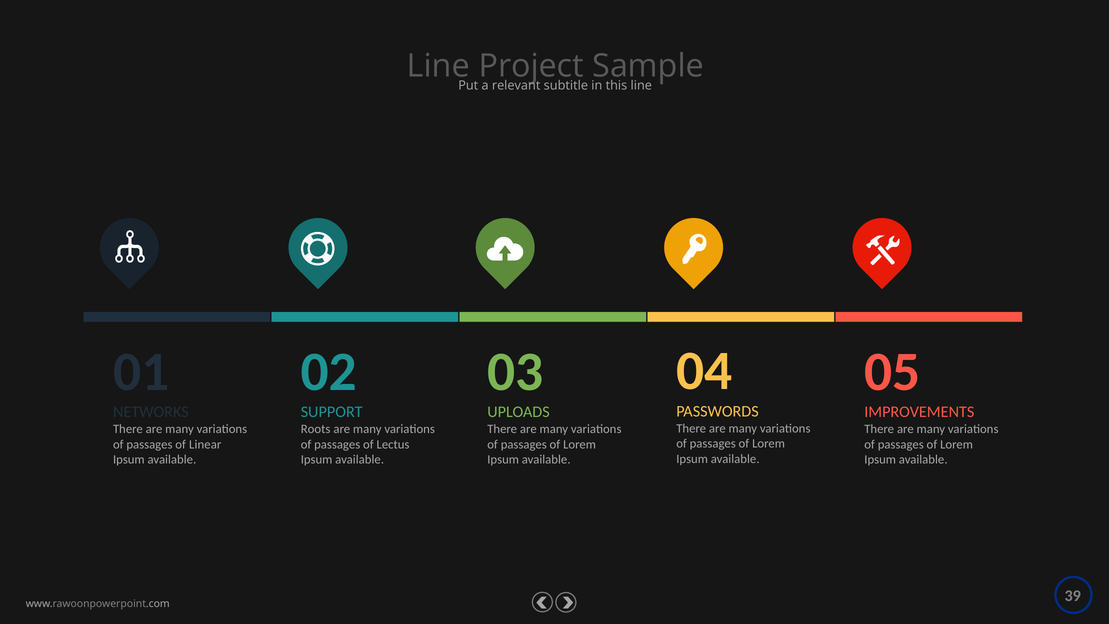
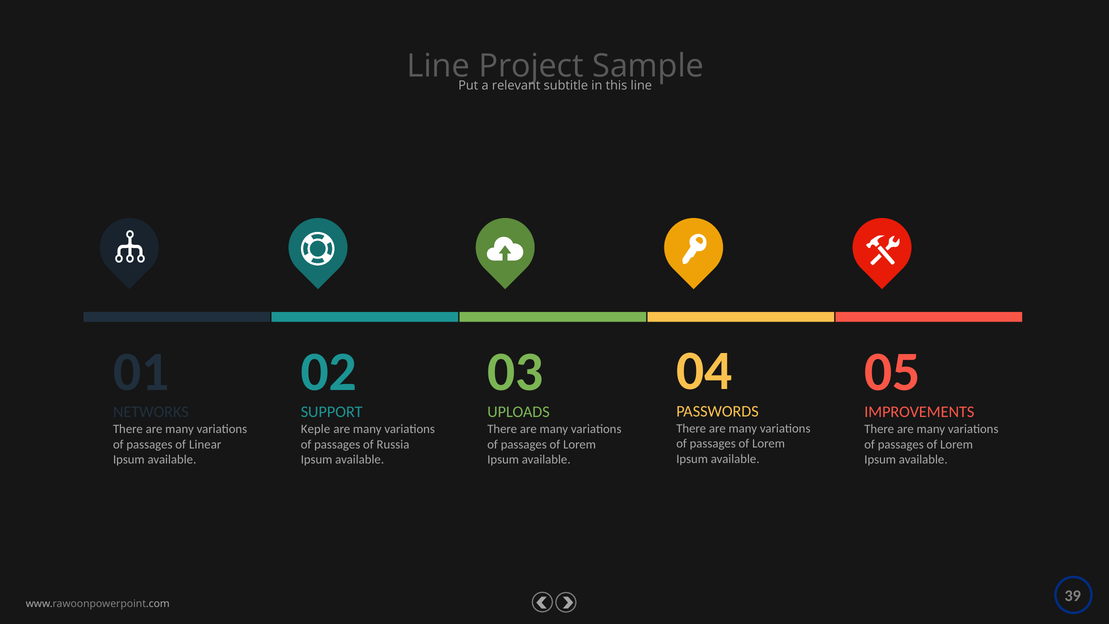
Roots: Roots -> Keple (316, 429)
Lectus: Lectus -> Russia (393, 444)
